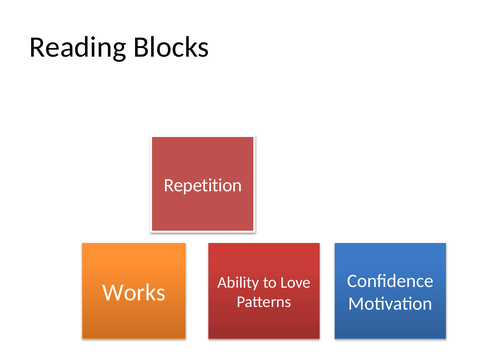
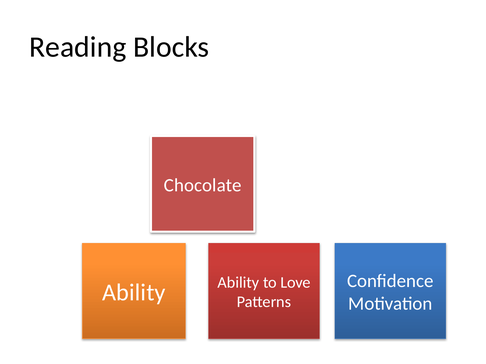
Repetition: Repetition -> Chocolate (203, 185)
Works: Works -> Ability (134, 293)
